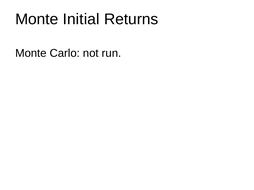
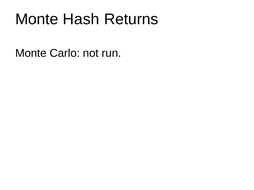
Initial: Initial -> Hash (81, 19)
